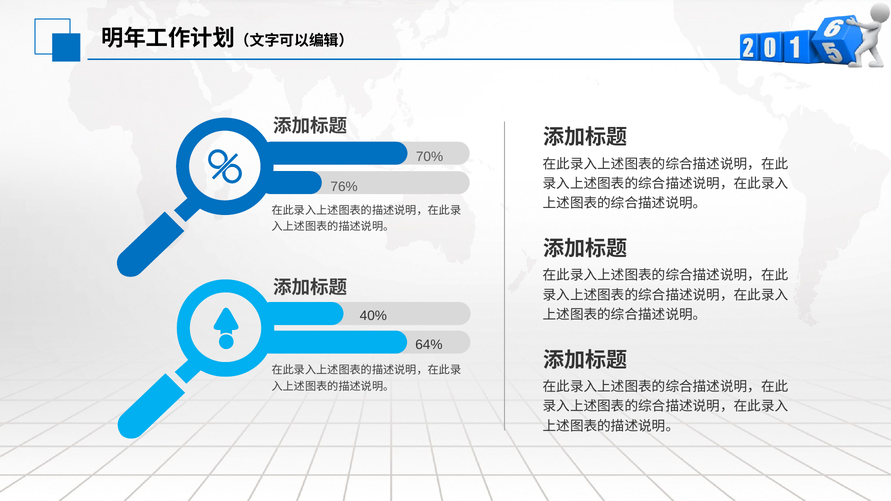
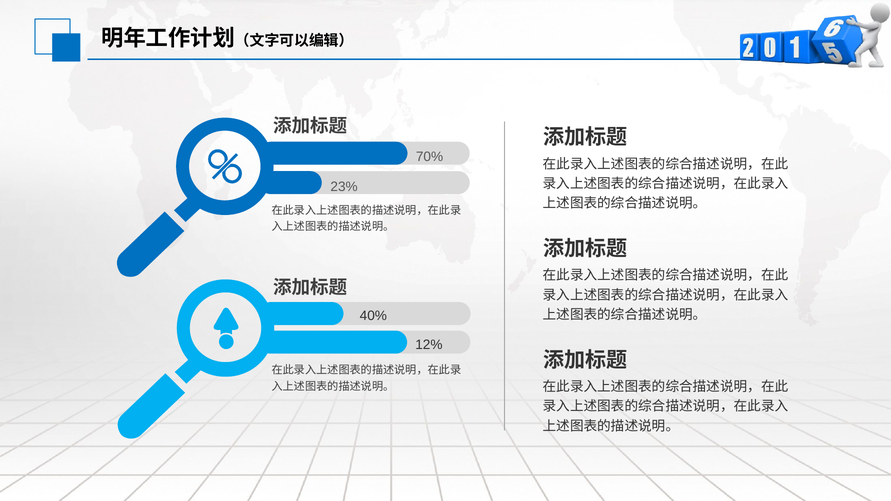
76%: 76% -> 23% (344, 187)
64%: 64% -> 12% (429, 345)
